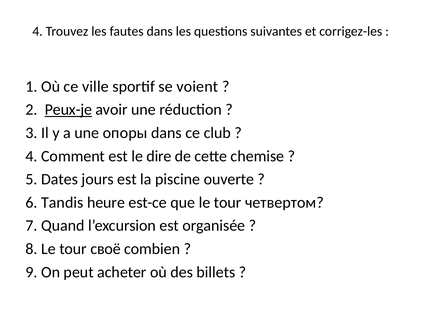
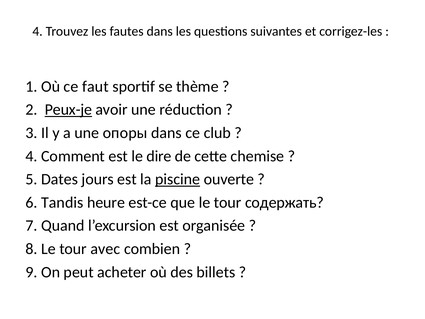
ville: ville -> faut (95, 86)
voient: voient -> thème (197, 86)
piscine underline: none -> present (178, 179)
четвертом: четвертом -> содержать (284, 202)
своё: своё -> avec (105, 249)
